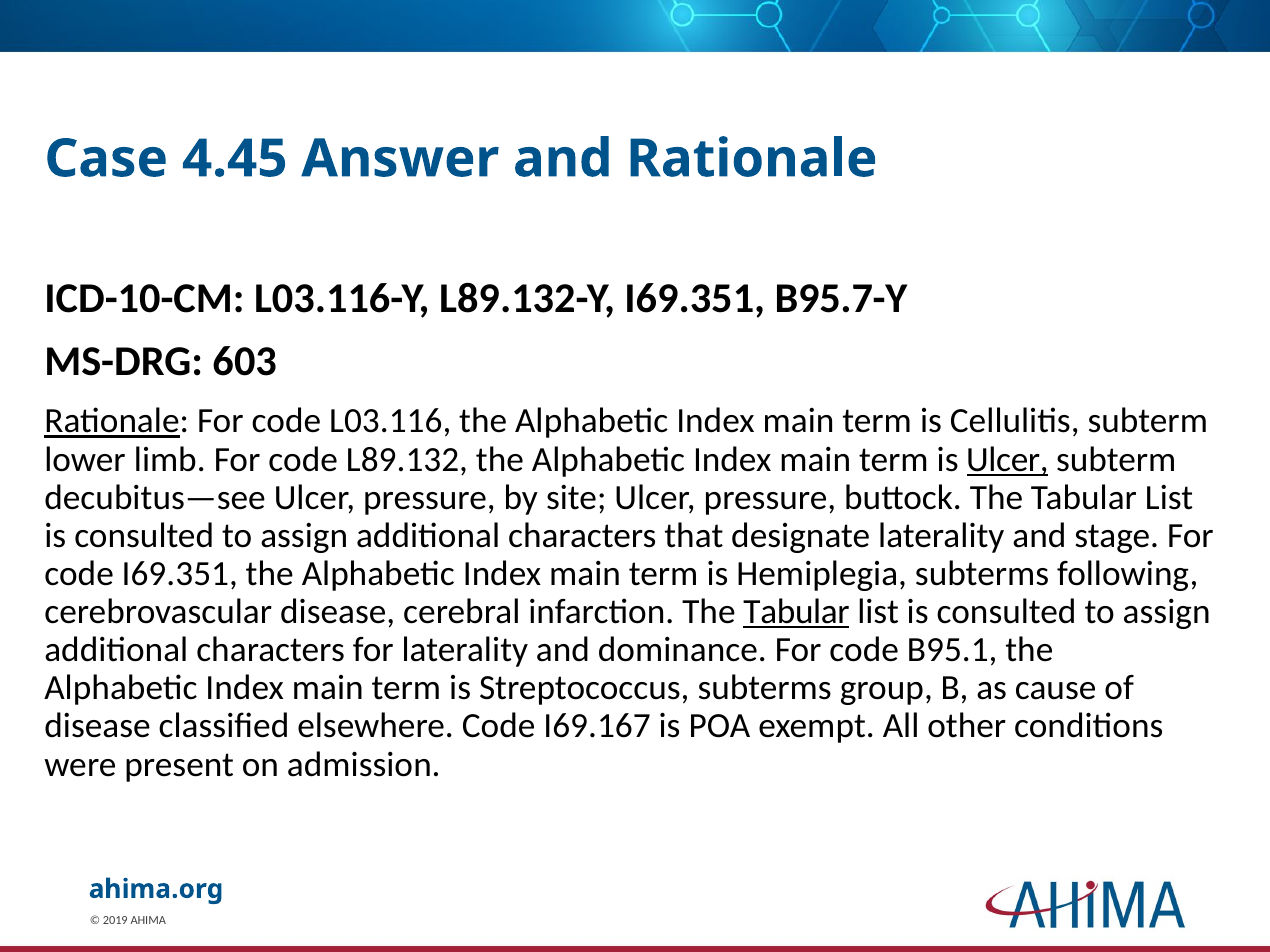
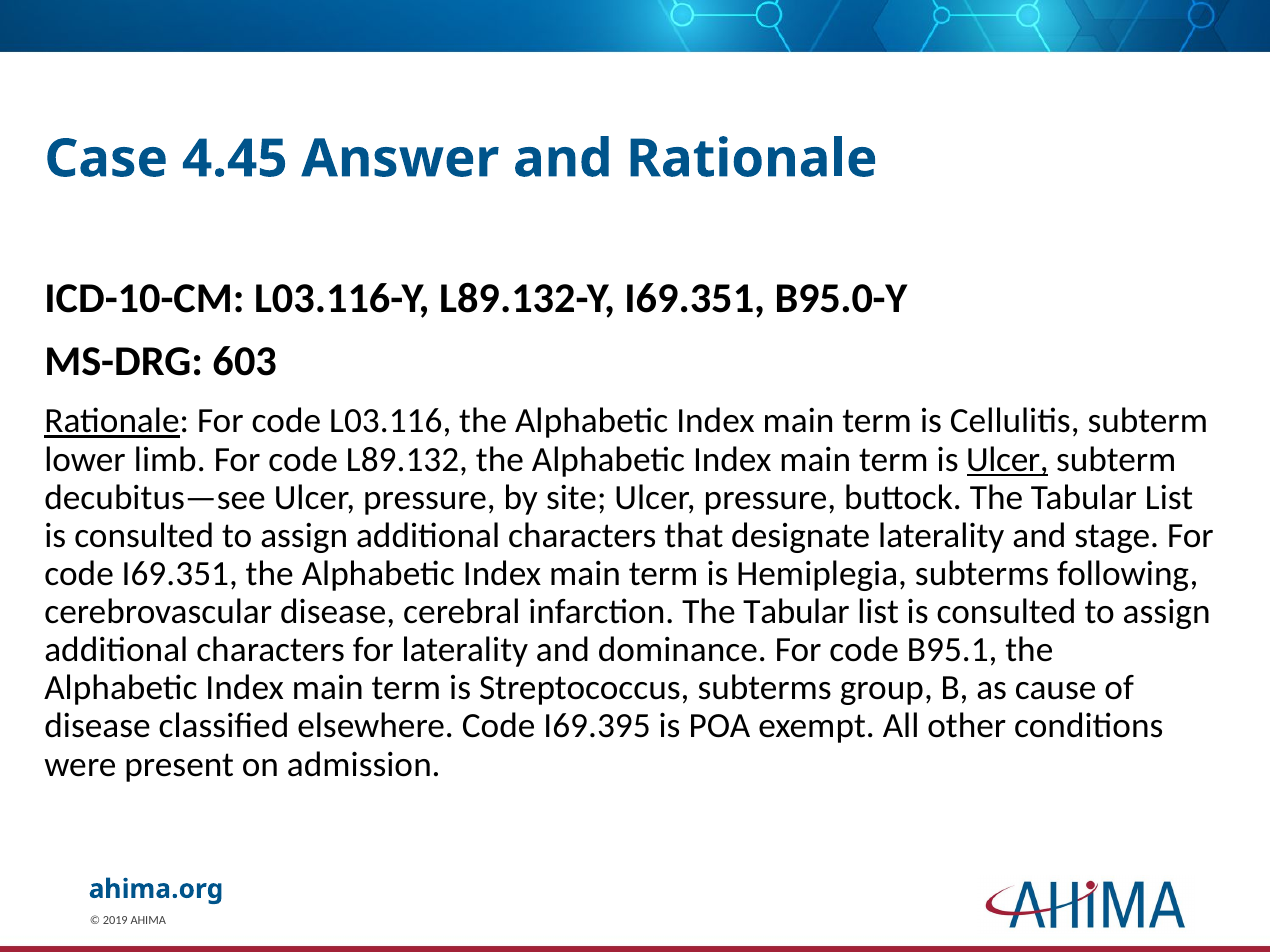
B95.7-Y: B95.7-Y -> B95.0-Y (841, 299)
Tabular underline: present -> none (797, 612)
I69.167: I69.167 -> I69.395 (597, 727)
